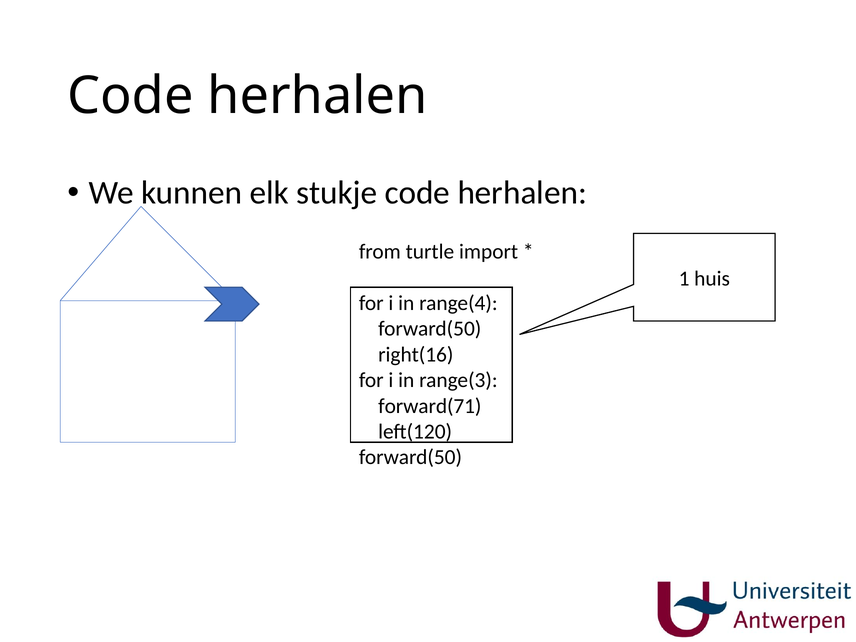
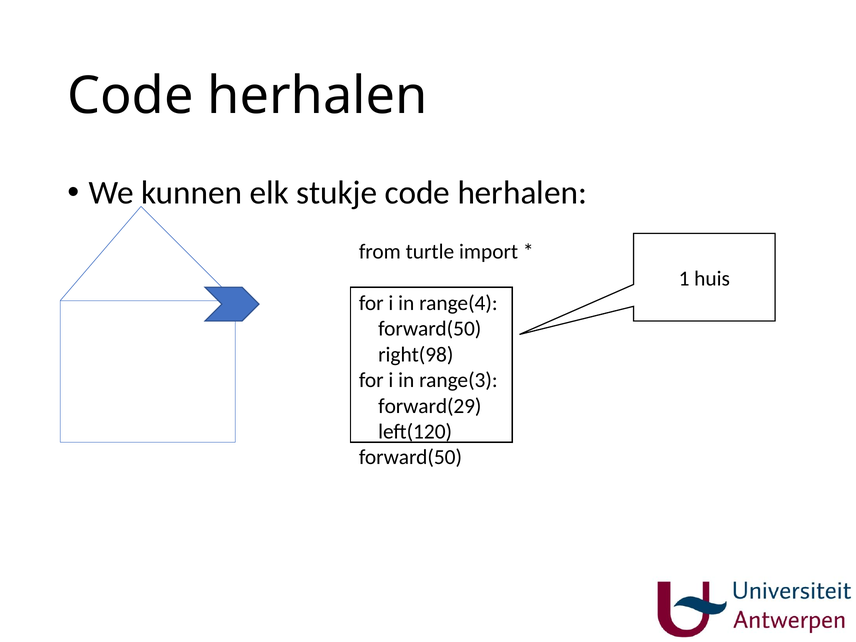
right(16: right(16 -> right(98 (416, 355)
forward(71: forward(71 -> forward(29 (430, 406)
